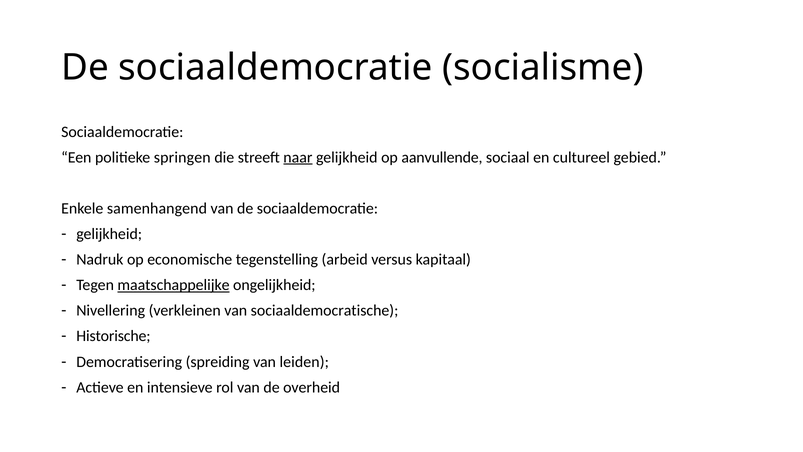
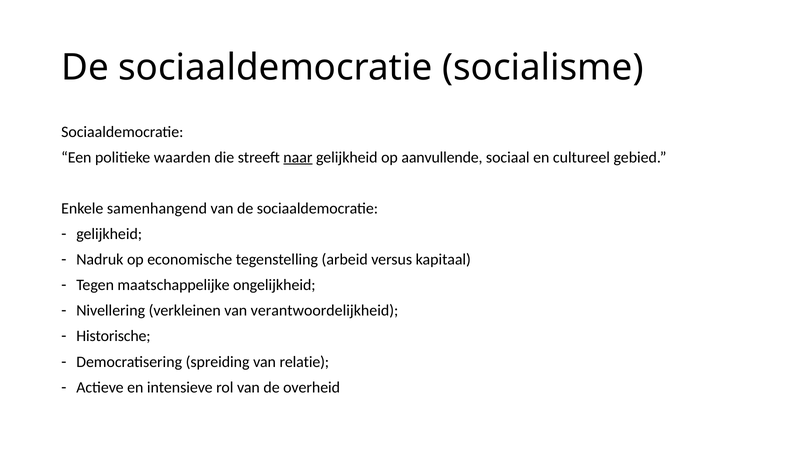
springen: springen -> waarden (182, 157)
maatschappelijke underline: present -> none (174, 285)
sociaaldemocratische: sociaaldemocratische -> verantwoordelijkheid (325, 310)
leiden: leiden -> relatie (304, 362)
